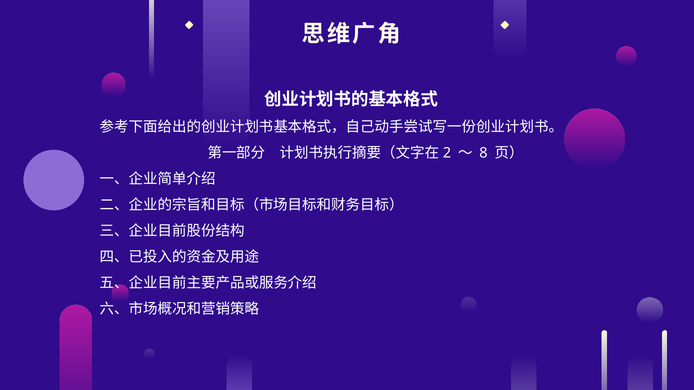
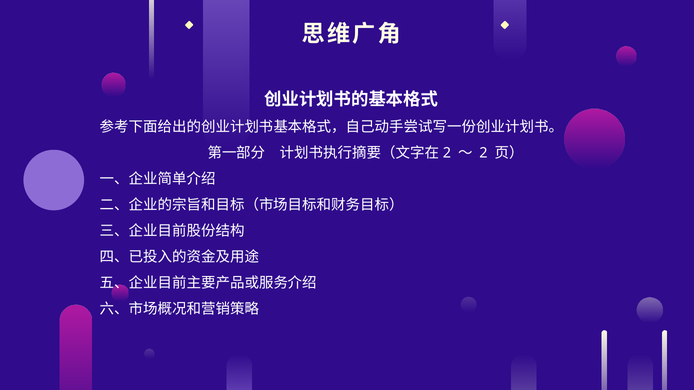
8: 8 -> 2 (484, 153)
